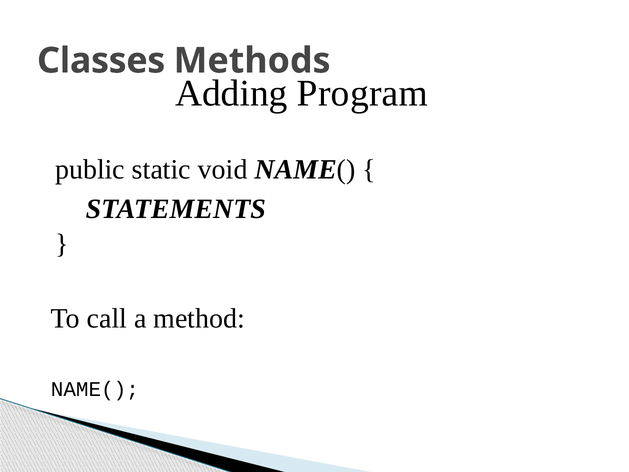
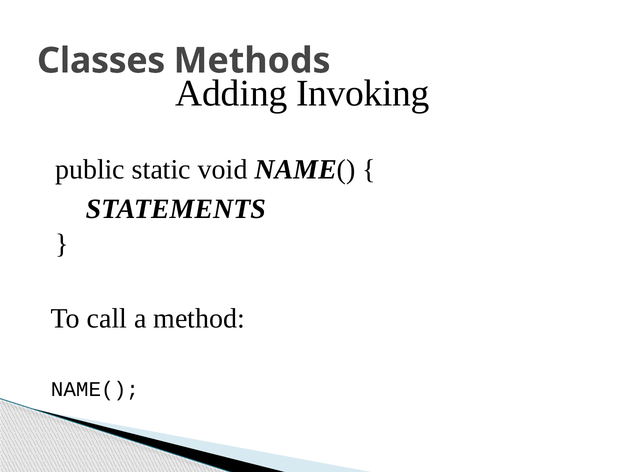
Program: Program -> Invoking (363, 93)
